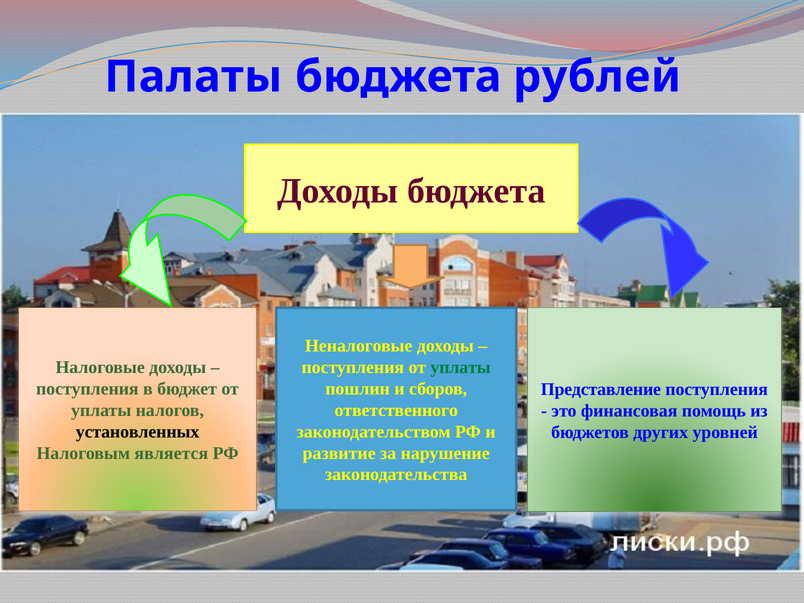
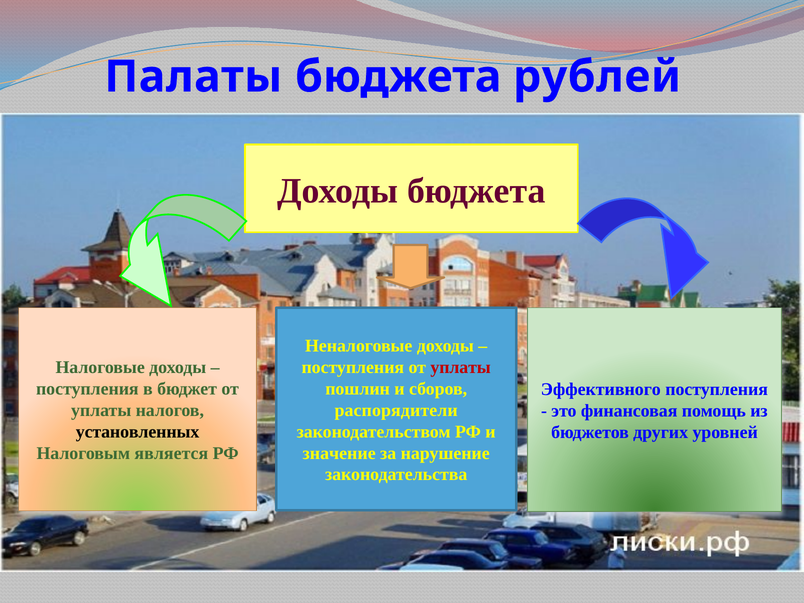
уплаты colour: green -> red (461, 367)
Представление: Представление -> Эффективного (601, 389)
ответственного: ответственного -> распорядители (396, 410)
развитие: развитие -> значение (339, 453)
